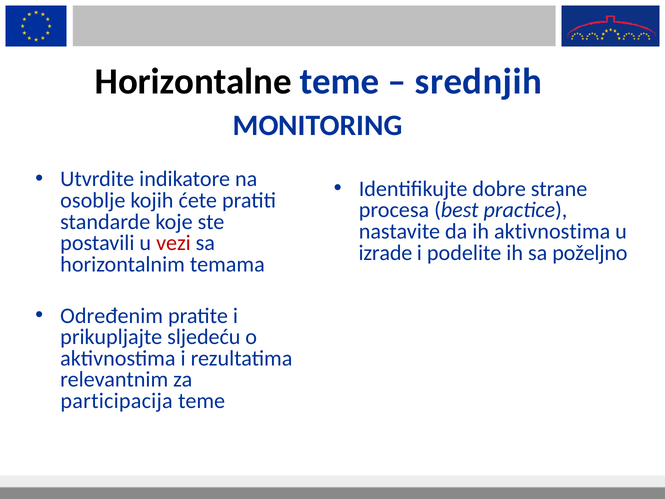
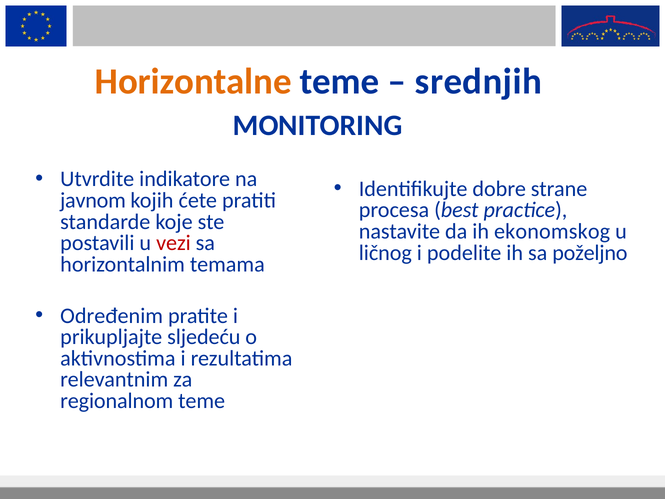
Horizontalne colour: black -> orange (193, 81)
osoblje: osoblje -> javnom (93, 200)
ih aktivnostima: aktivnostima -> ekonomskog (552, 231)
izrade: izrade -> ličnog (385, 253)
participacija: participacija -> regionalnom (117, 401)
